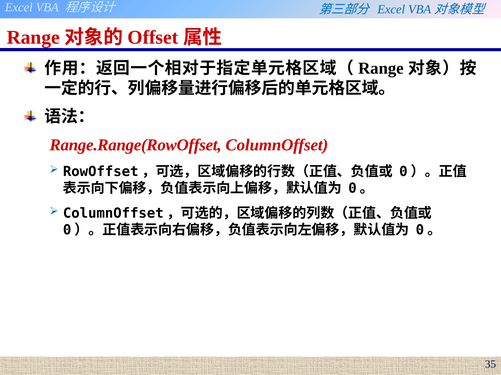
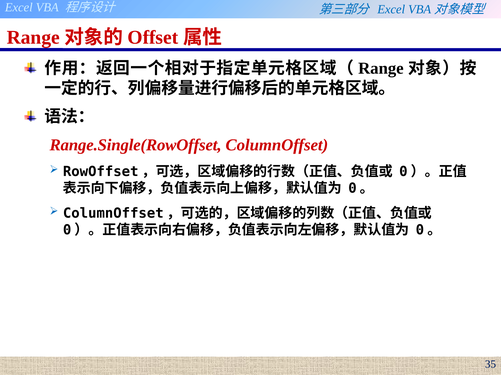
Range.Range(RowOffset: Range.Range(RowOffset -> Range.Single(RowOffset (136, 145)
